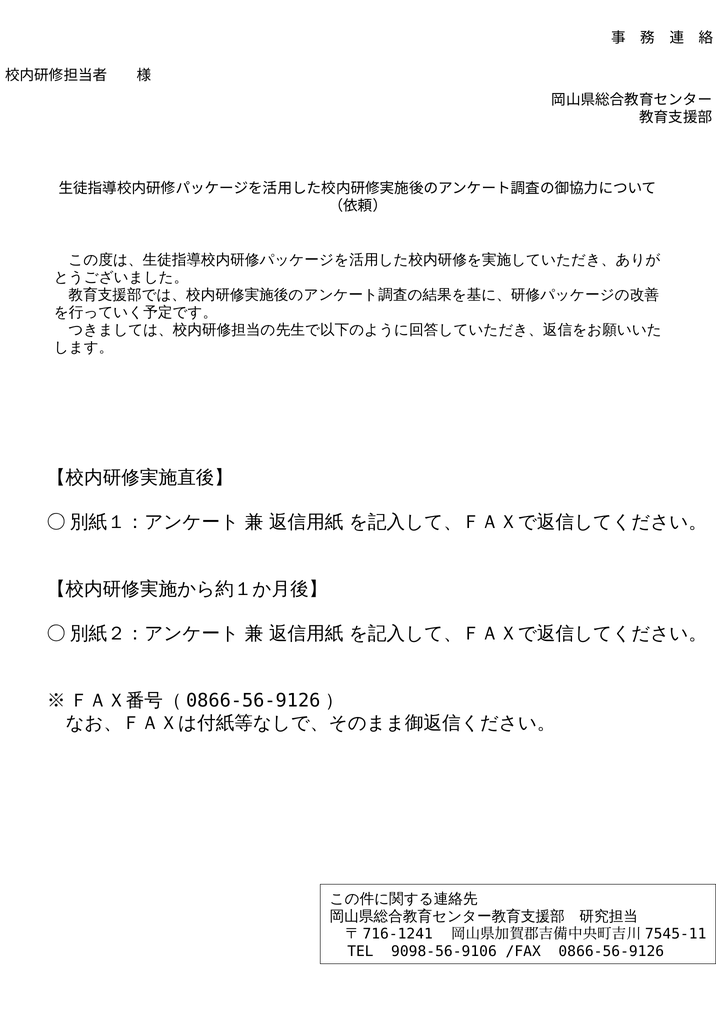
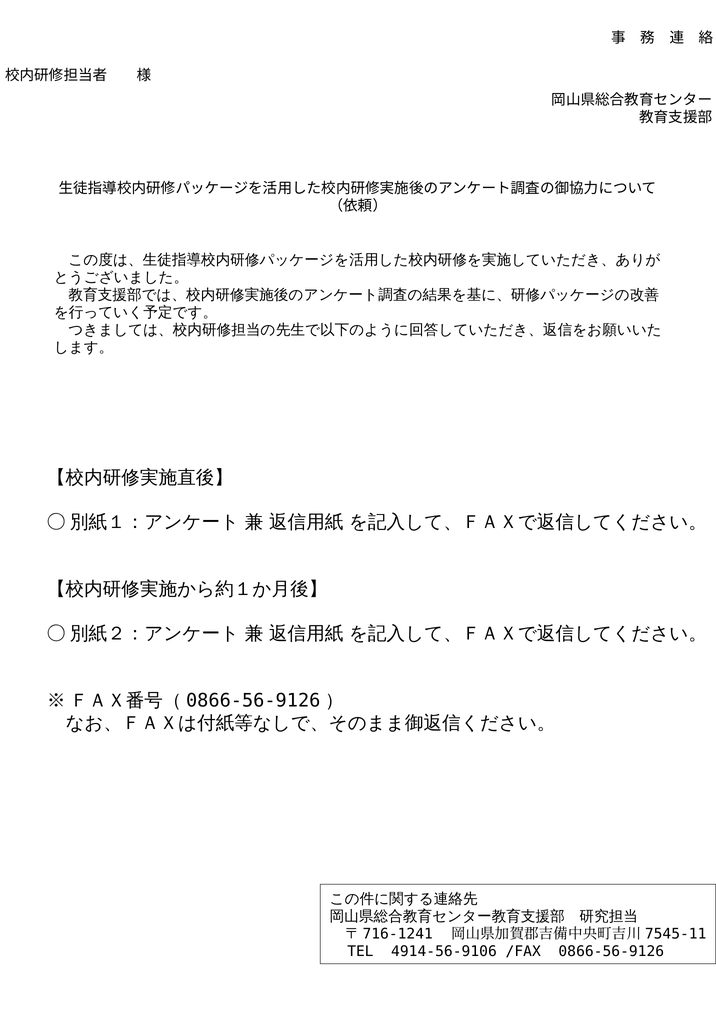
9098-56-9106: 9098-56-9106 -> 4914-56-9106 (444, 951)
